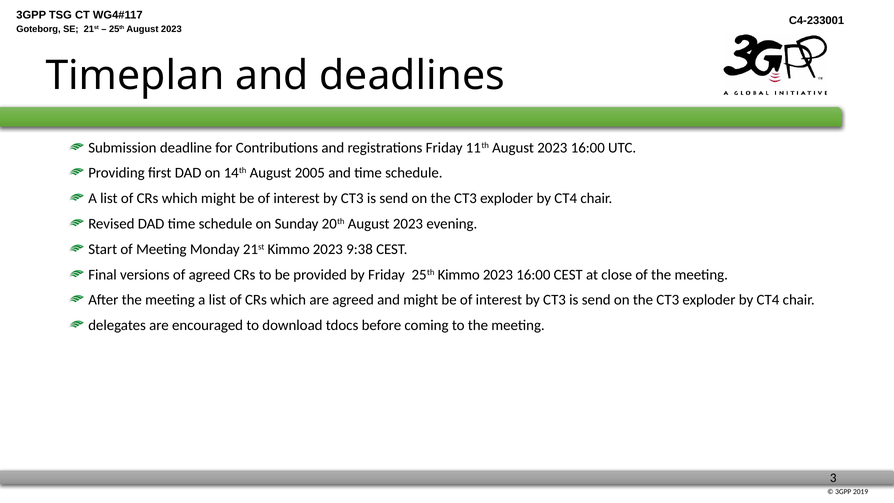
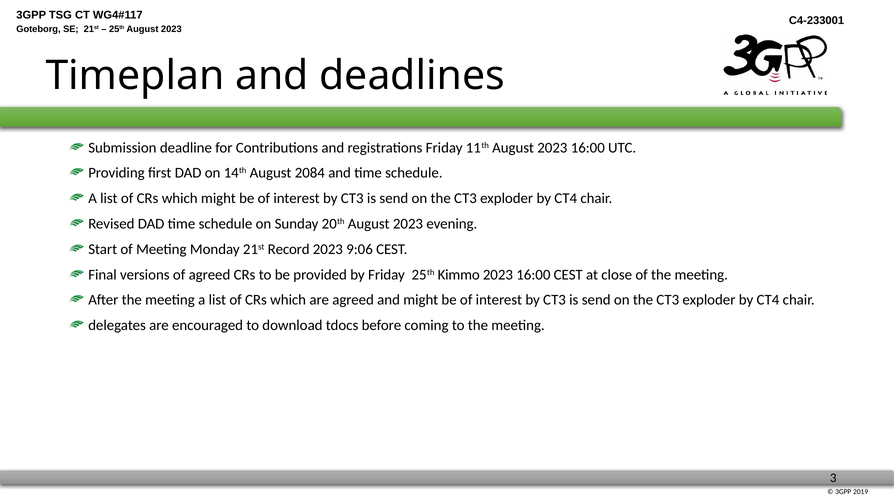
2005: 2005 -> 2084 (310, 173)
21st Kimmo: Kimmo -> Record (289, 249)
9:38: 9:38 -> 9:06 (360, 249)
